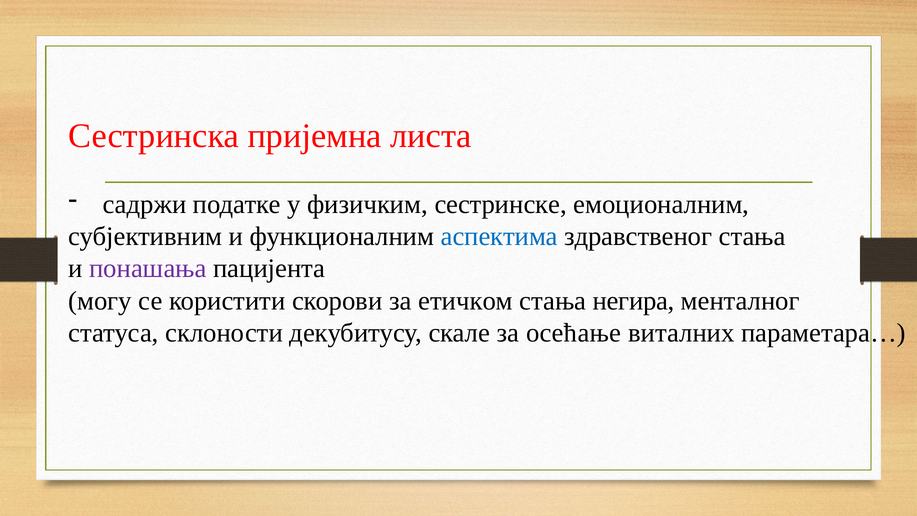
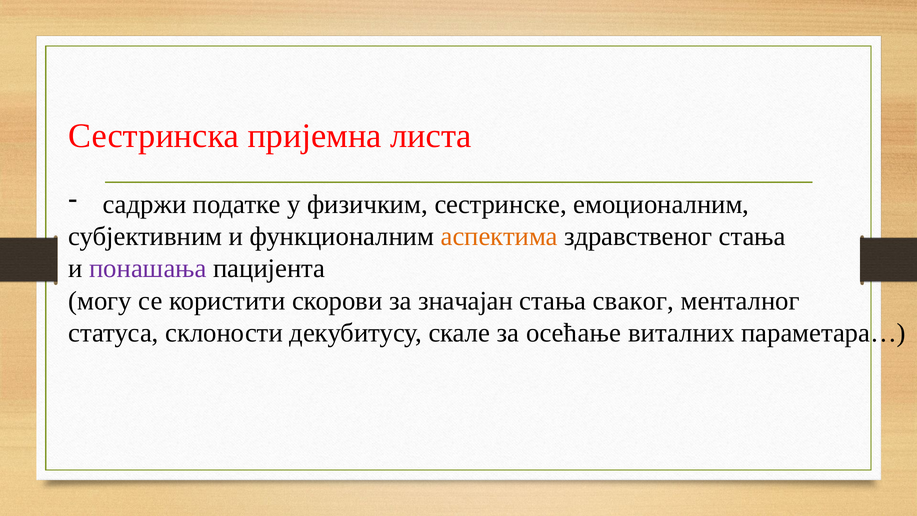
аспектима colour: blue -> orange (499, 236)
етичком: етичком -> значајан (466, 301)
негира: негира -> сваког (633, 301)
